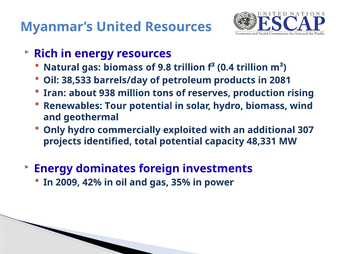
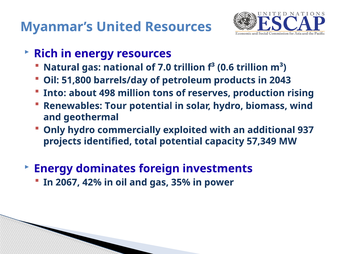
gas biomass: biomass -> national (123, 67)
9.8: 9.8 -> 7.0 (164, 67)
0.4: 0.4 -> 0.6 (226, 67)
38,533: 38,533 -> 51,800 (76, 80)
2081: 2081 -> 2043 (280, 80)
Iran: Iran -> Into (55, 93)
938: 938 -> 498 (107, 93)
307: 307 -> 937 (306, 130)
48,331: 48,331 -> 57,349 (262, 141)
2009: 2009 -> 2067 (68, 183)
